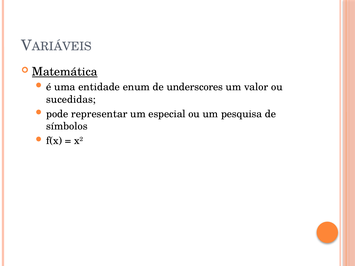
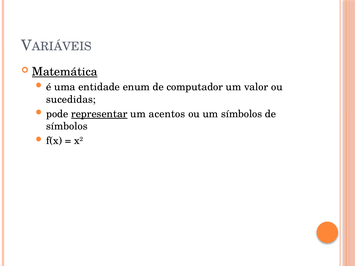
underscores: underscores -> computador (195, 87)
representar underline: none -> present (99, 114)
especial: especial -> acentos (167, 114)
um pesquisa: pesquisa -> símbolos (242, 114)
